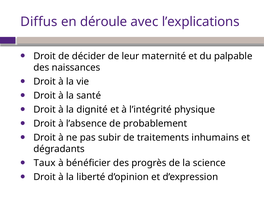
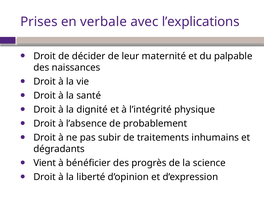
Diffus: Diffus -> Prises (39, 22)
déroule: déroule -> verbale (104, 22)
Taux: Taux -> Vient (45, 163)
